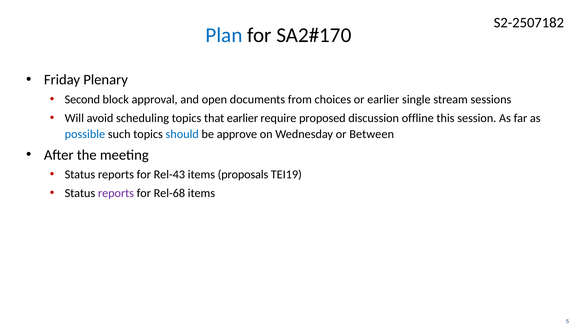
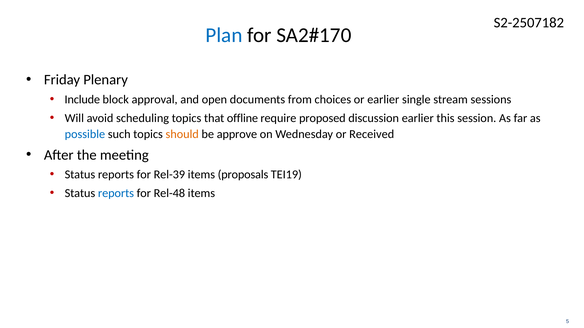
Second: Second -> Include (82, 100)
that earlier: earlier -> offline (242, 118)
discussion offline: offline -> earlier (418, 118)
should colour: blue -> orange (182, 134)
Between: Between -> Received (372, 134)
Rel-43: Rel-43 -> Rel-39 (169, 175)
reports colour: purple -> blue (116, 193)
Rel-68: Rel-68 -> Rel-48 (169, 193)
